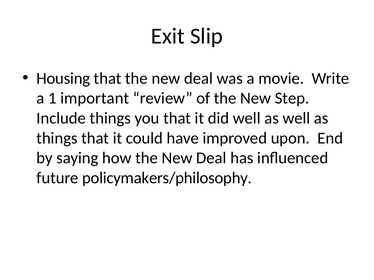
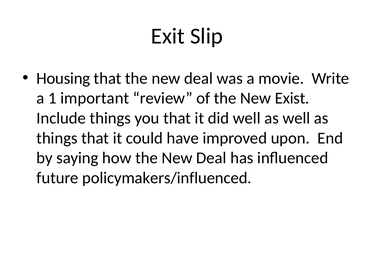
Step: Step -> Exist (292, 98)
policymakers/philosophy: policymakers/philosophy -> policymakers/influenced (167, 178)
